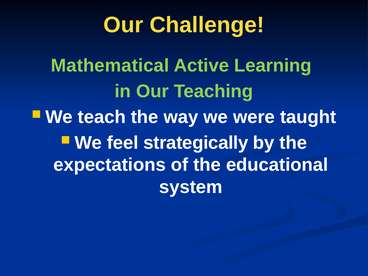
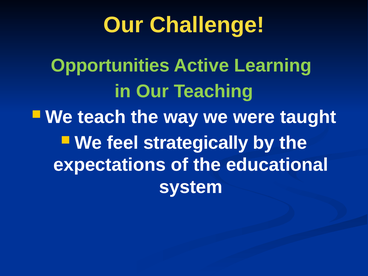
Mathematical: Mathematical -> Opportunities (110, 66)
